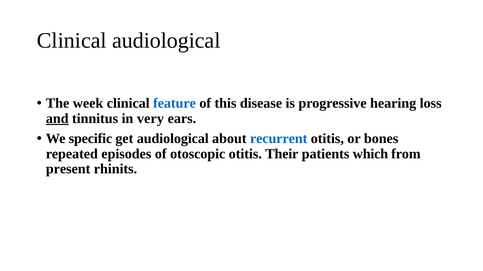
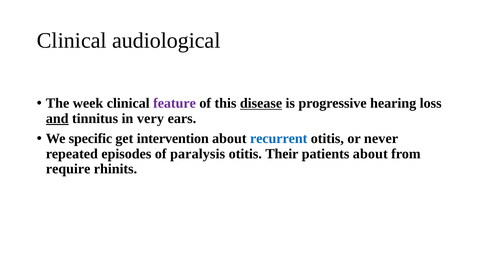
feature colour: blue -> purple (175, 104)
disease underline: none -> present (261, 104)
get audiological: audiological -> intervention (173, 139)
bones: bones -> never (381, 139)
otoscopic: otoscopic -> paralysis (198, 154)
patients which: which -> about (370, 154)
present: present -> require (68, 169)
